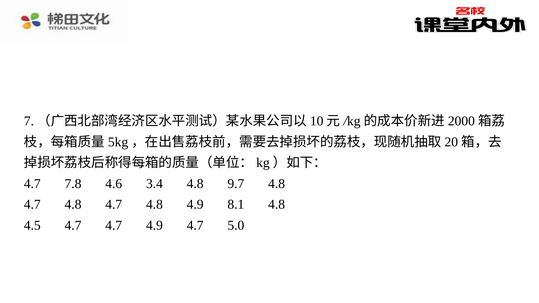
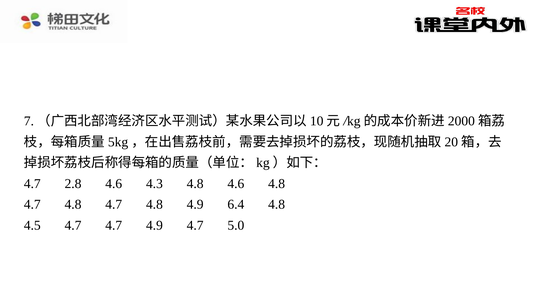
7.8: 7.8 -> 2.8 (73, 184)
3.4: 3.4 -> 4.3 (154, 184)
4.8 9.7: 9.7 -> 4.6 (236, 184)
8.1: 8.1 -> 6.4 (236, 205)
